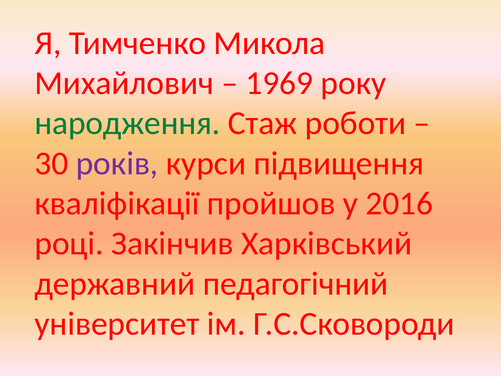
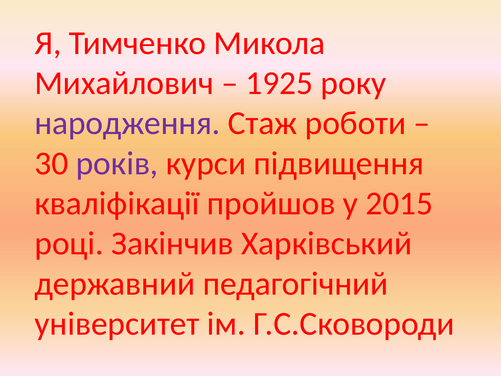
1969: 1969 -> 1925 (279, 83)
народження colour: green -> purple (127, 123)
2016: 2016 -> 2015 (399, 203)
